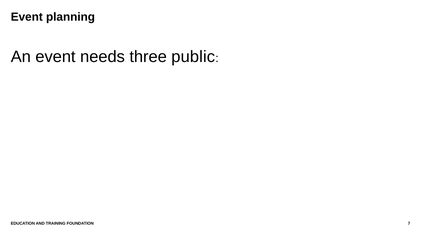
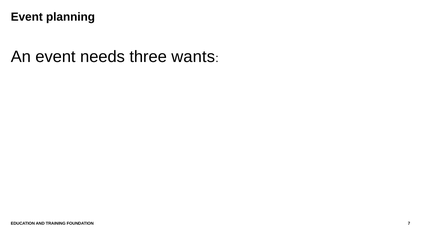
public: public -> wants (193, 57)
